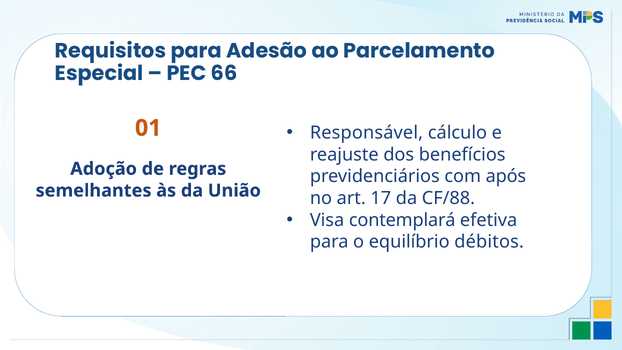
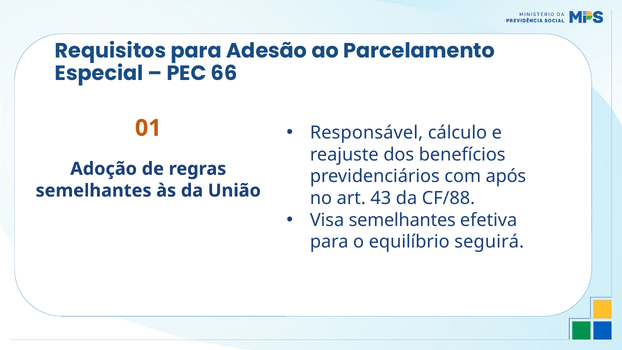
17: 17 -> 43 (381, 198)
Visa contemplará: contemplará -> semelhantes (402, 220)
débitos: débitos -> seguirá (489, 242)
